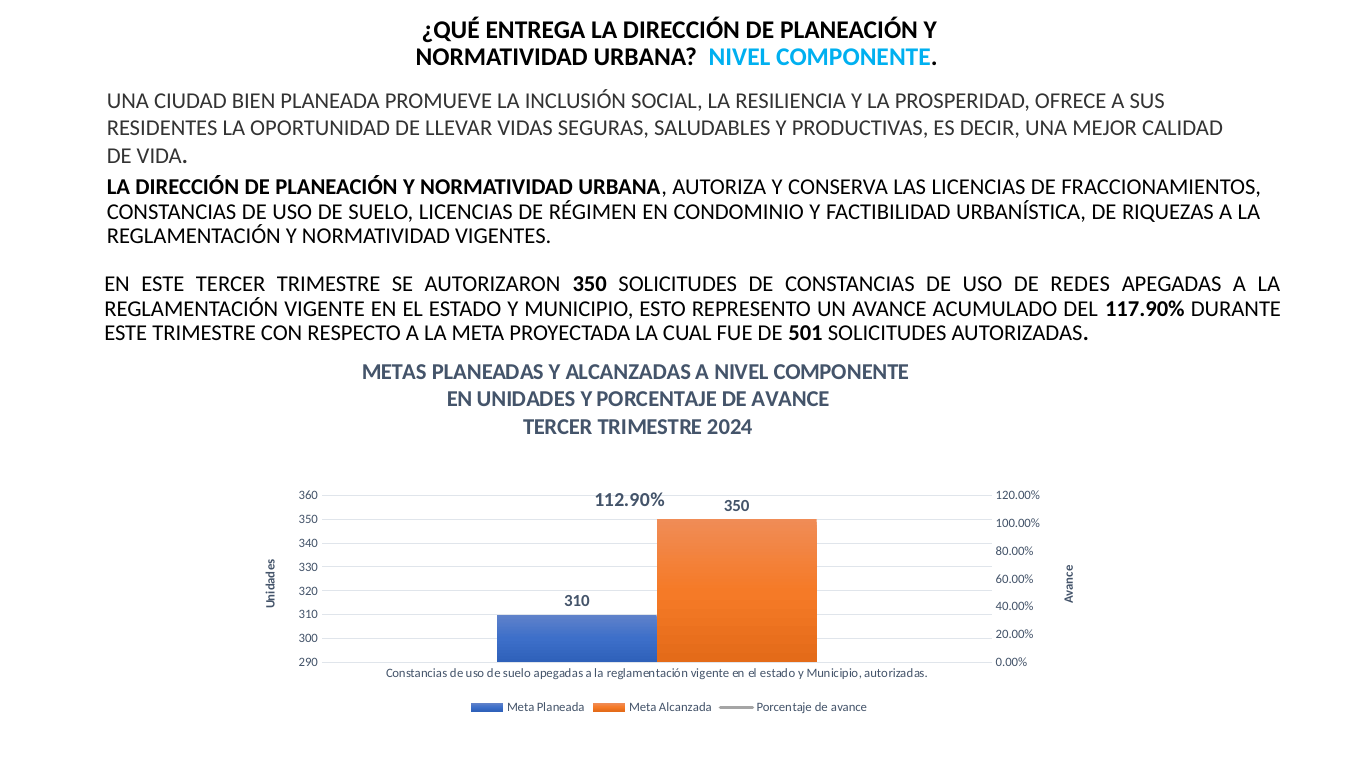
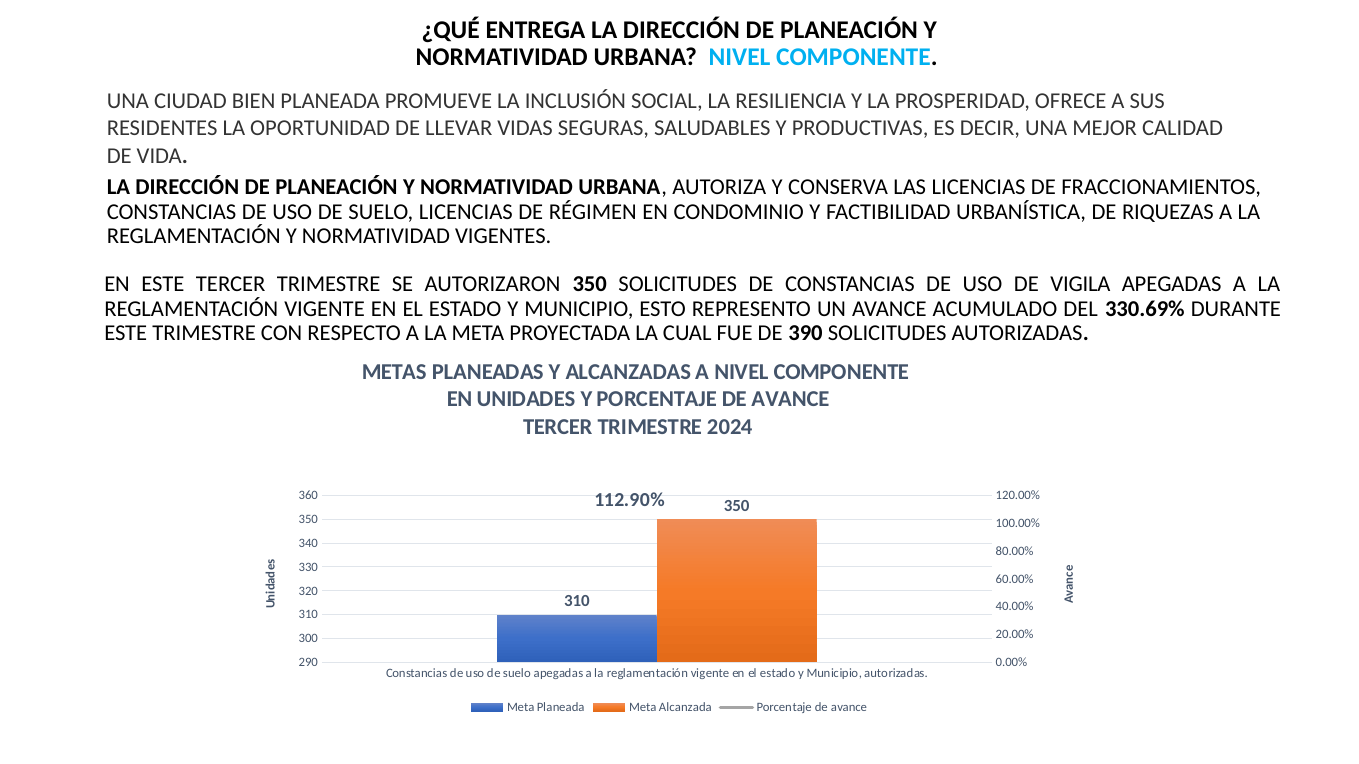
REDES: REDES -> VIGILA (1080, 284)
117.90%: 117.90% -> 330.69% (1145, 309)
501: 501 -> 390 (806, 333)
